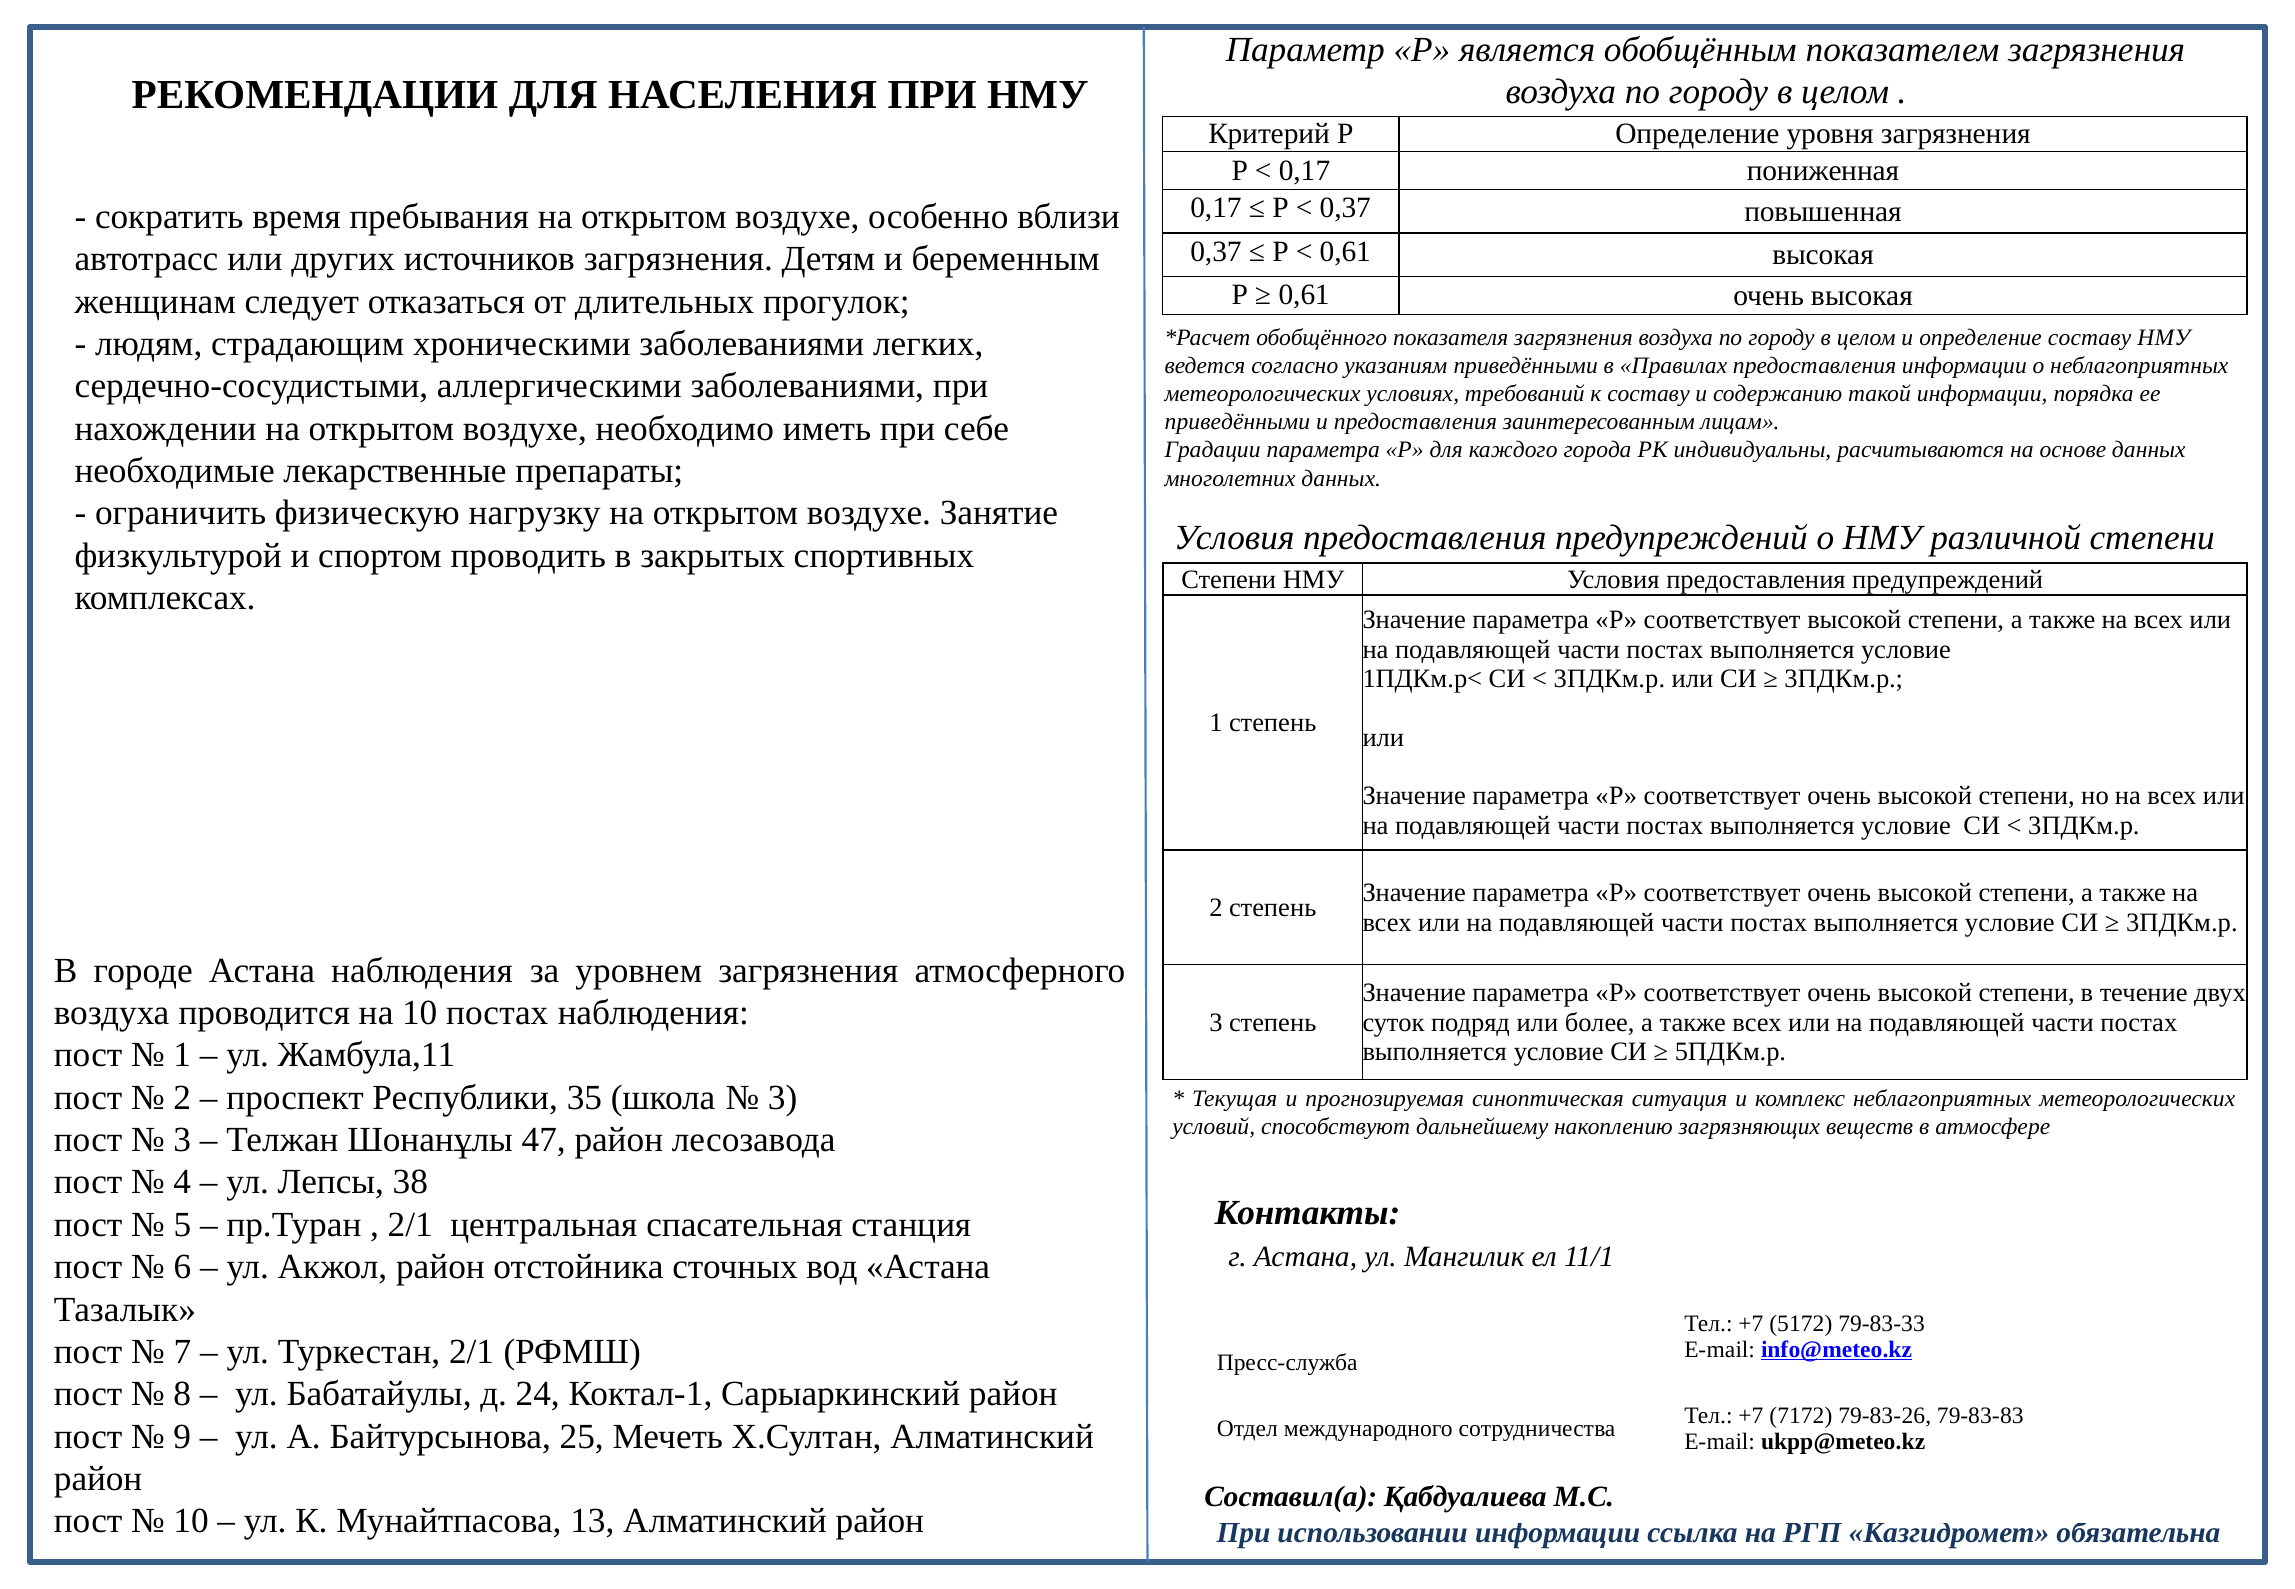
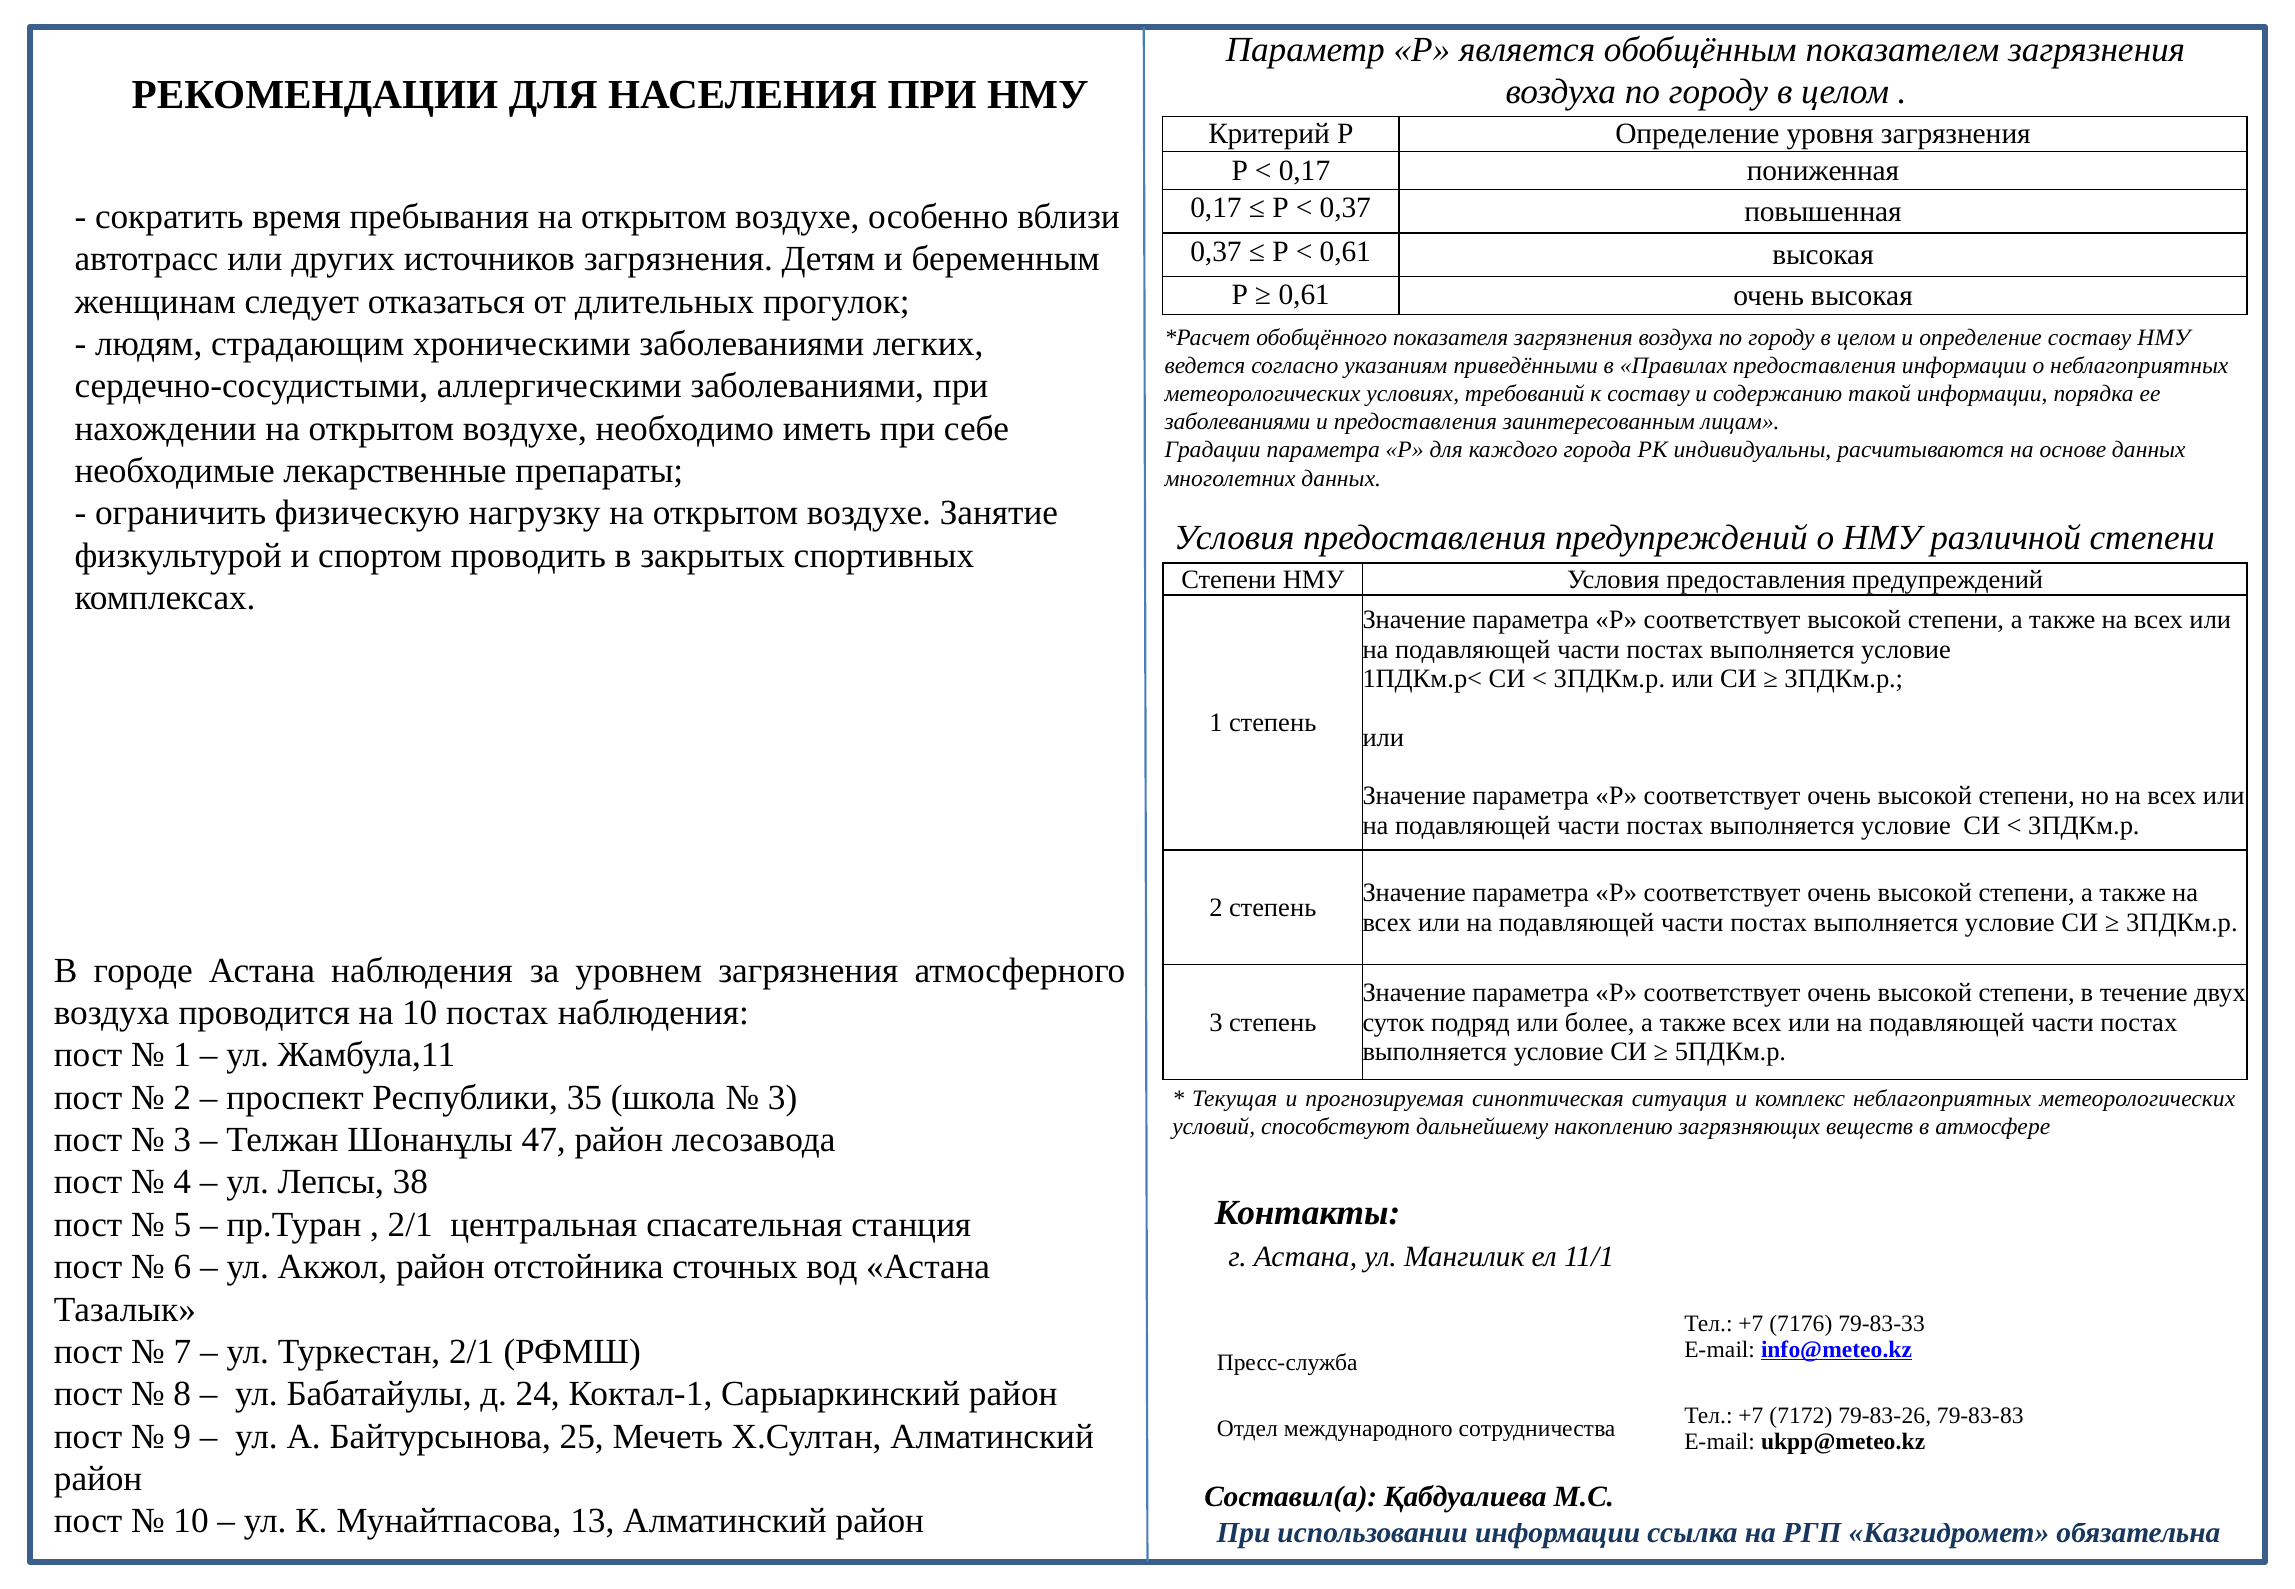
приведёнными: приведёнными -> заболеваниями (1238, 422)
5172: 5172 -> 7176 (1801, 1323)
